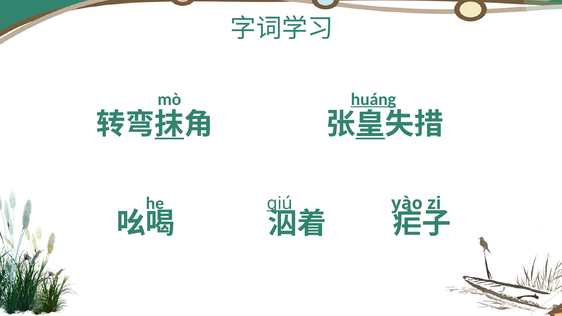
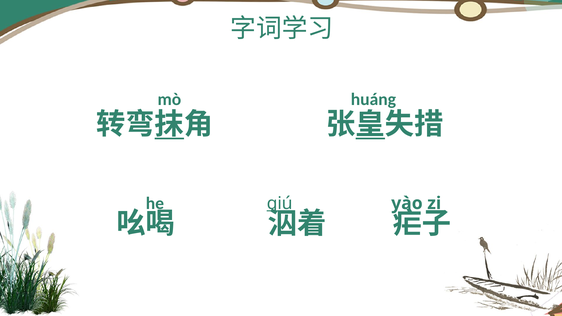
huáng underline: present -> none (373, 99)
